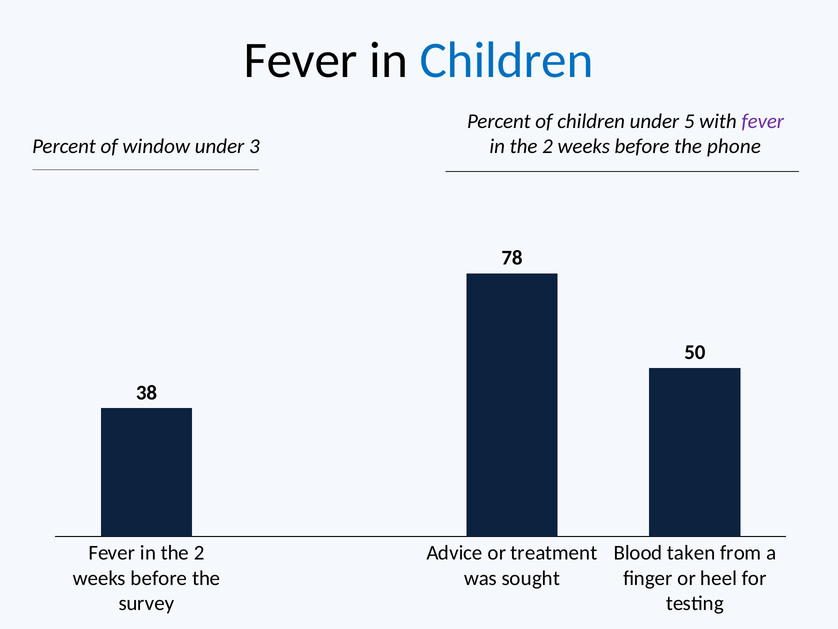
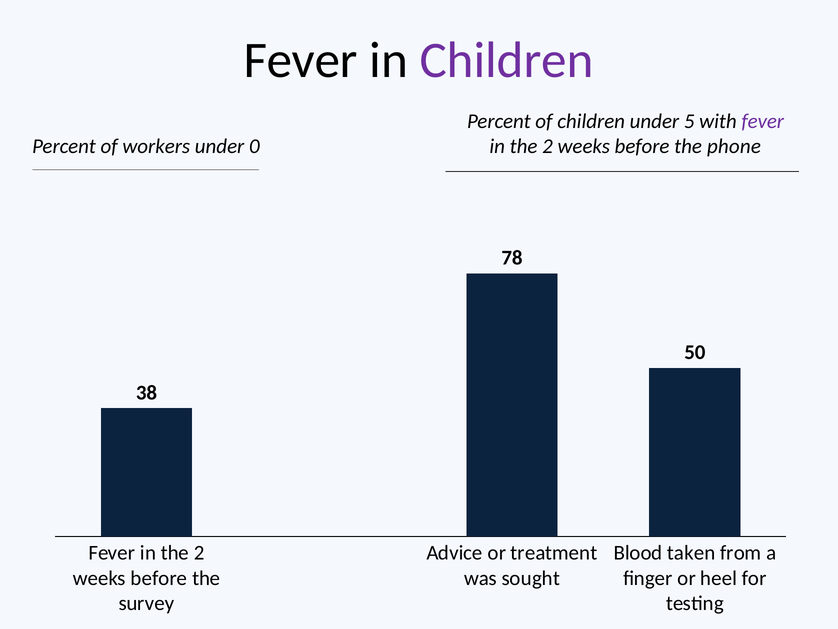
Children colour: blue -> purple (507, 60)
window: window -> workers (156, 146)
3: 3 -> 0 (254, 146)
